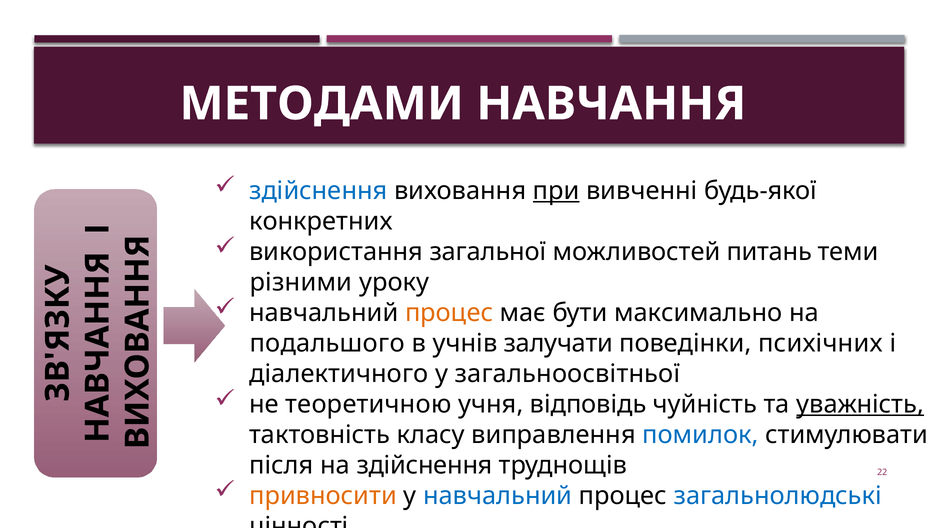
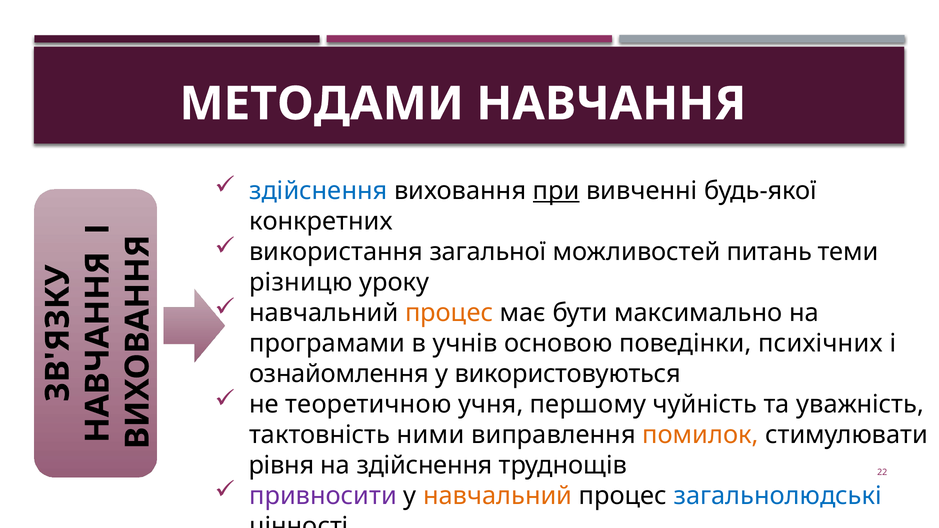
різними: різними -> різницю (301, 282)
подальшого: подальшого -> програмами (327, 343)
залучати: залучати -> основою (558, 343)
діалектичного: діалектичного -> ознайомлення (339, 374)
загальноосвітньої: загальноосвітньої -> використовуються (568, 374)
відповідь: відповідь -> першому (588, 404)
уважність underline: present -> none (860, 404)
класу: класу -> ними (431, 435)
помилок colour: blue -> orange (701, 435)
після: після -> рівня (281, 465)
привносити colour: orange -> purple (323, 496)
навчальний colour: blue -> orange (498, 496)
